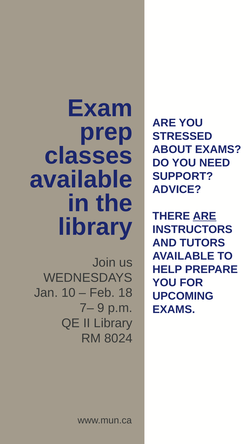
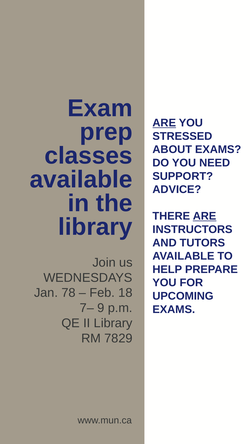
ARE underline: none -> present (164, 123)
10: 10 -> 78 (68, 293)
8024: 8024 -> 7829 (118, 339)
